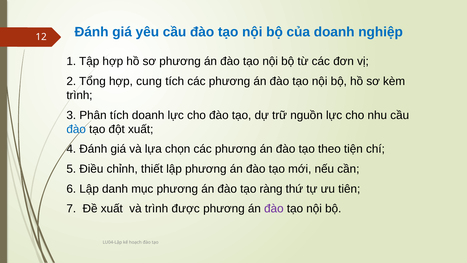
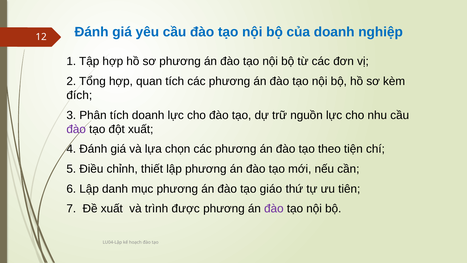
cung: cung -> quan (149, 81)
trình: trình -> đích (79, 95)
đào colour: blue -> purple (76, 129)
ràng: ràng -> giáo (271, 189)
